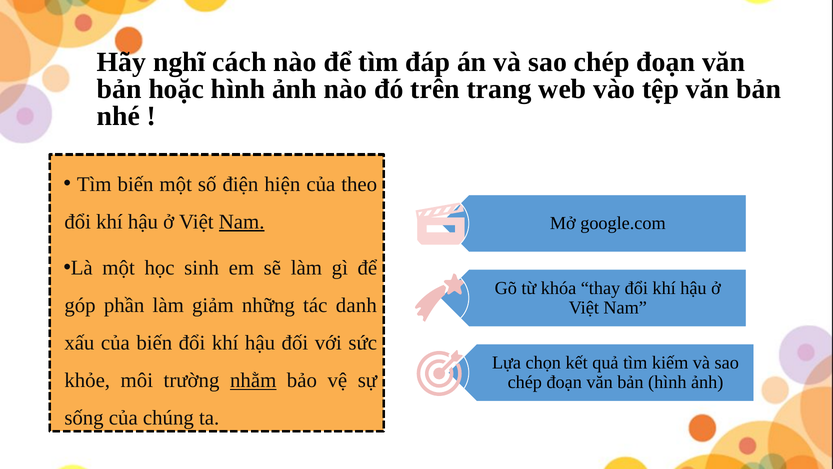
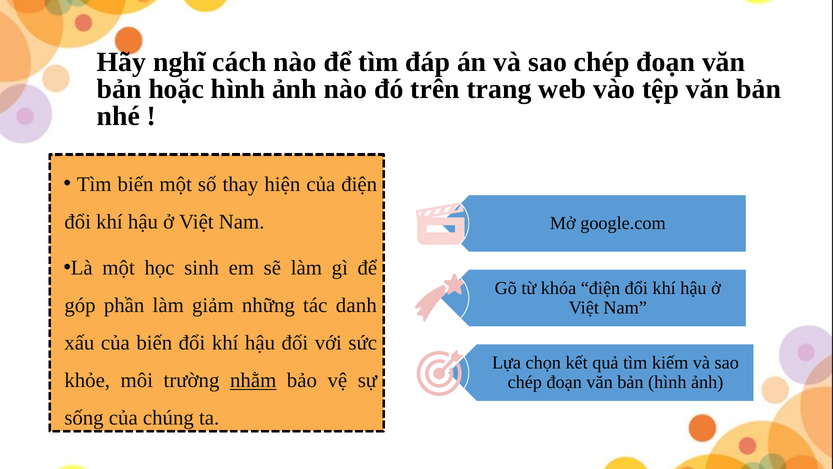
điện: điện -> thay (240, 184)
của theo: theo -> điện (359, 184)
Nam underline: present -> none (242, 221)
thay: thay -> điện (600, 288)
